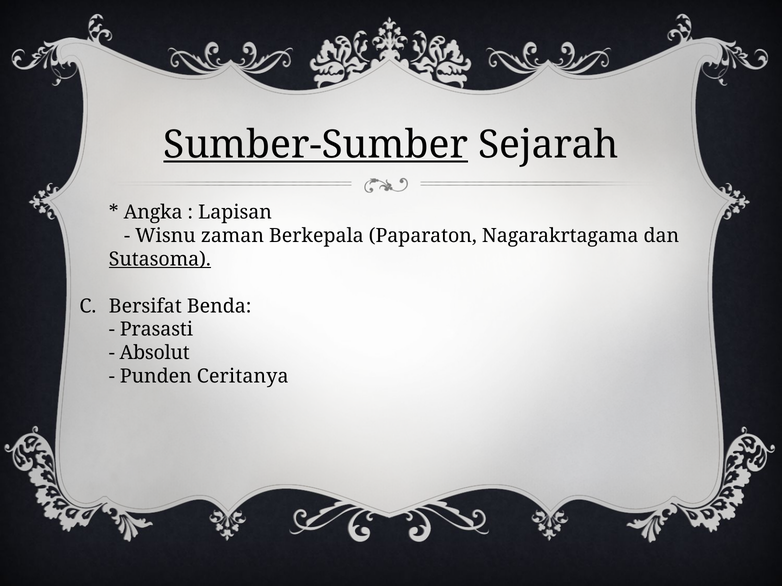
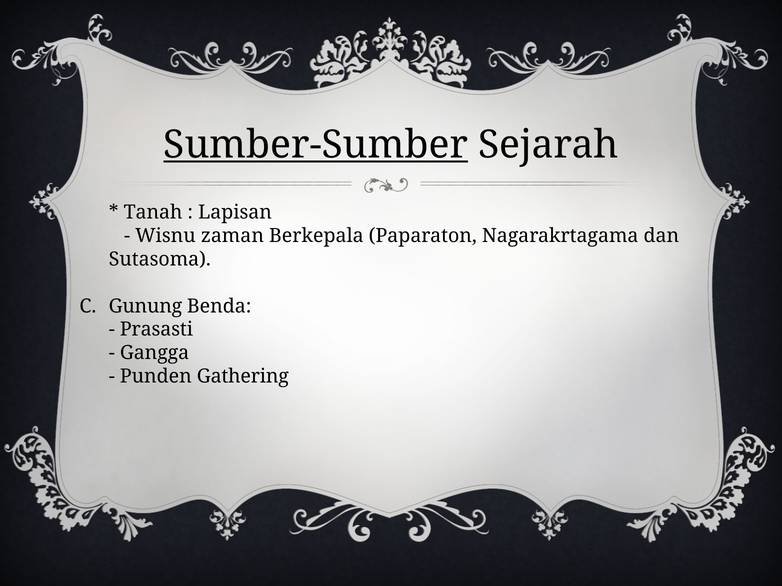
Angka: Angka -> Tanah (153, 212)
Sutasoma underline: present -> none (160, 259)
Bersifat: Bersifat -> Gunung (145, 306)
Absolut: Absolut -> Gangga (155, 353)
Ceritanya: Ceritanya -> Gathering (243, 377)
